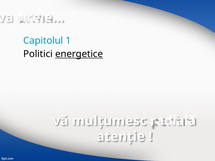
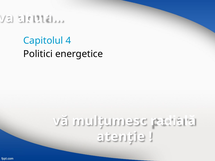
firele…: firele… -> aburi… (40, 18)
1: 1 -> 4 (68, 41)
energetice underline: present -> none (79, 54)
